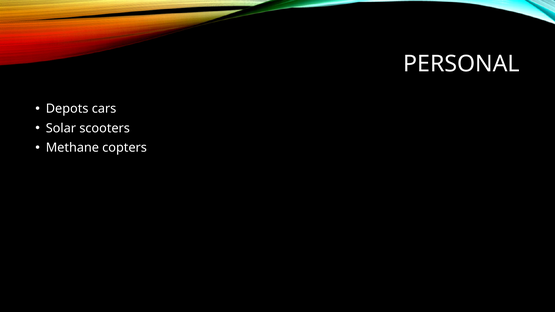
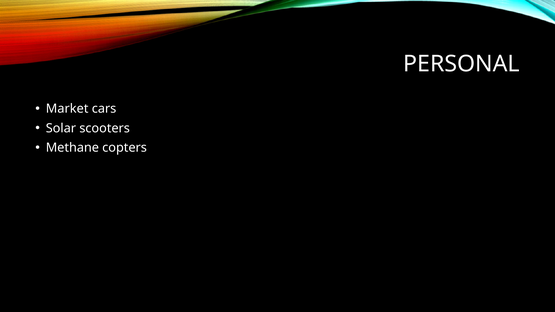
Depots: Depots -> Market (67, 109)
